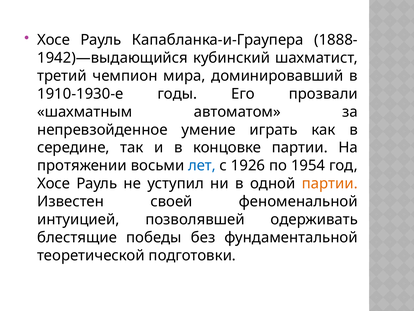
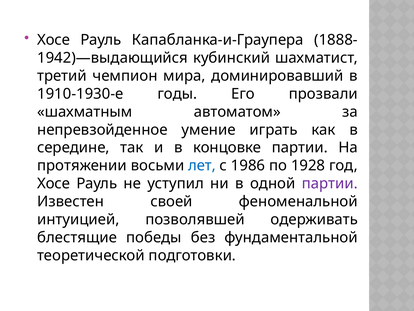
1926: 1926 -> 1986 (248, 165)
1954: 1954 -> 1928 (308, 165)
партии colour: orange -> purple (330, 183)
